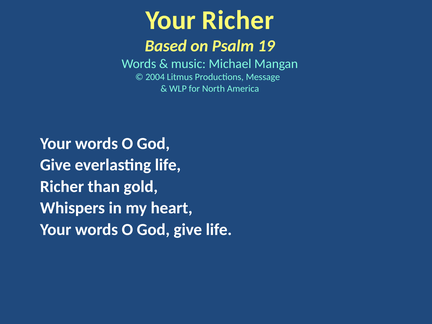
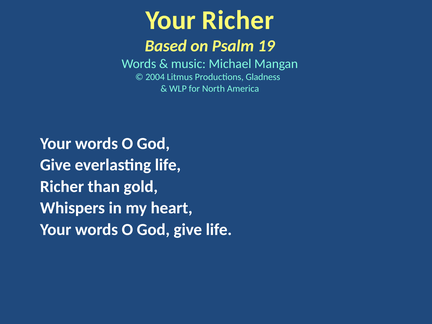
Message: Message -> Gladness (263, 77)
